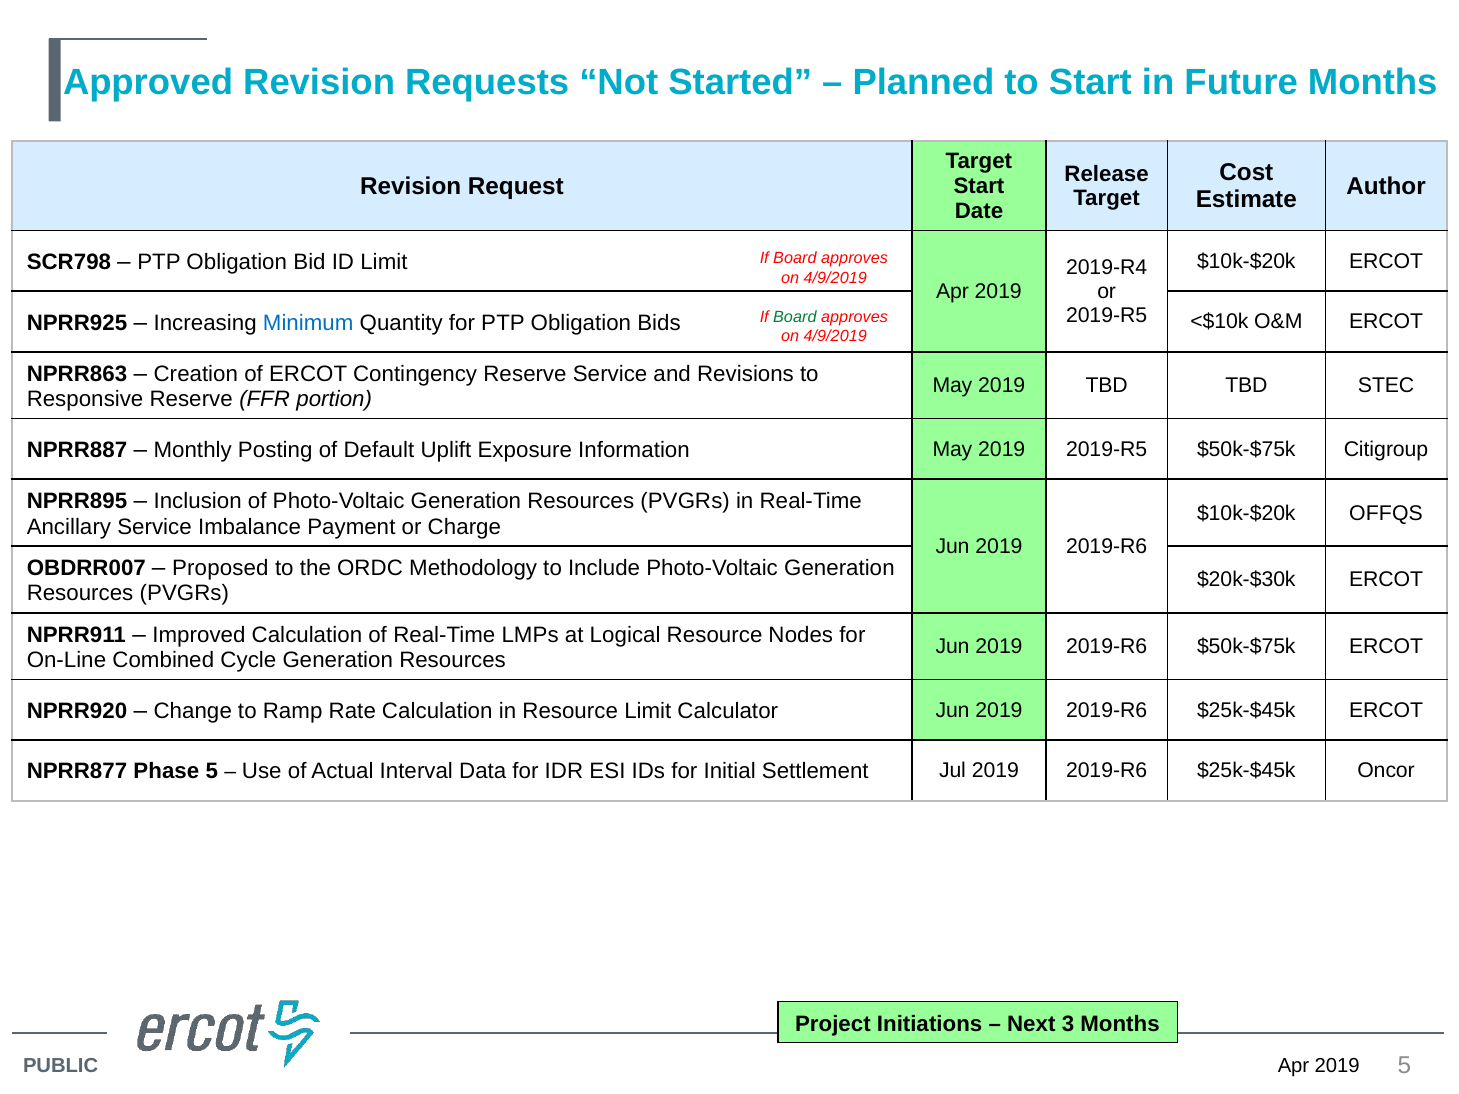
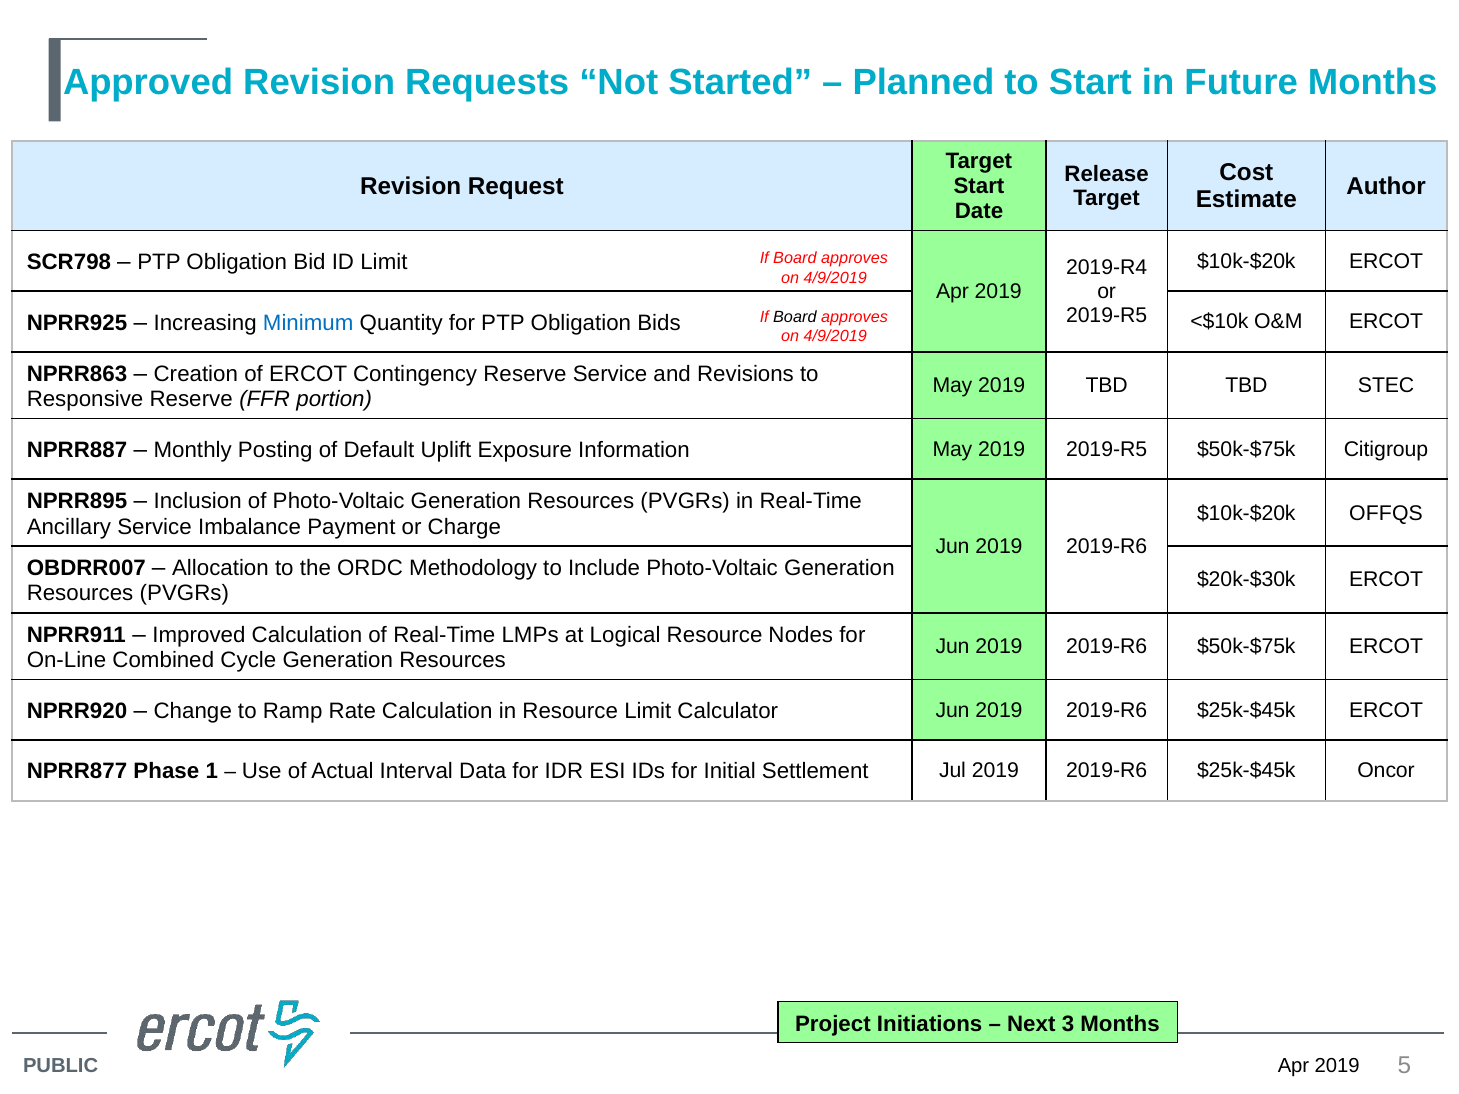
Board colour: green -> black (795, 317)
Proposed: Proposed -> Allocation (220, 568)
Phase 5: 5 -> 1 (212, 771)
